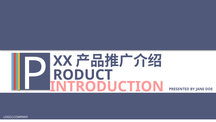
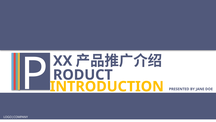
INTRODUCTION colour: pink -> yellow (107, 86)
